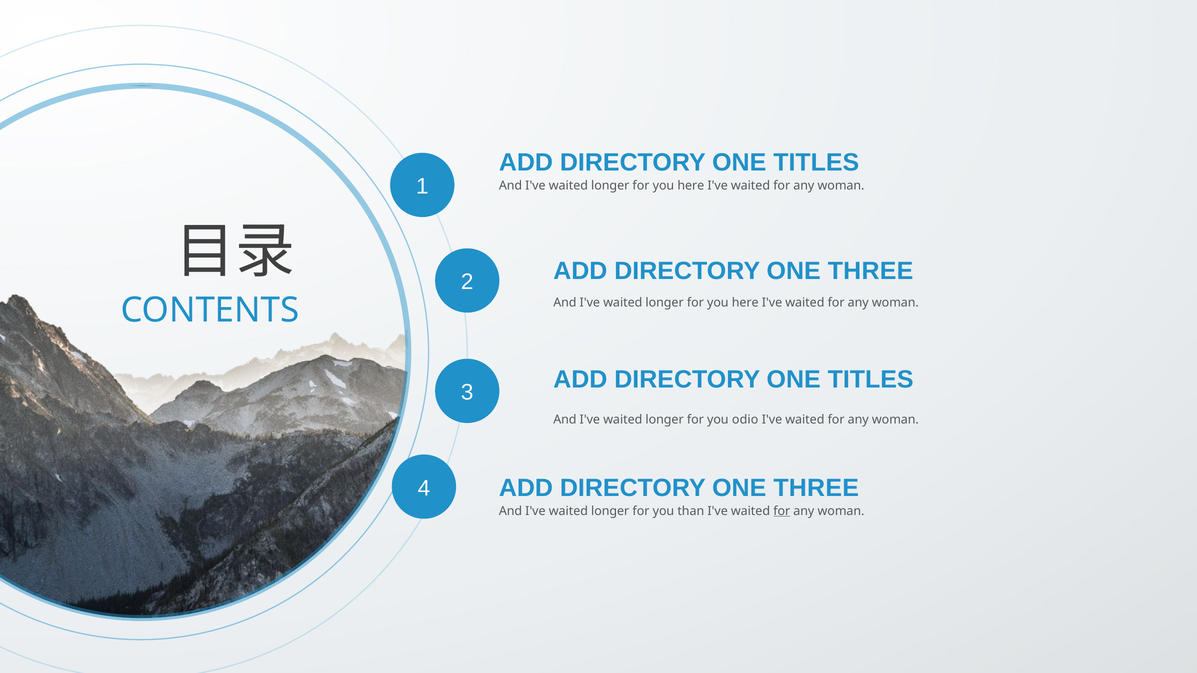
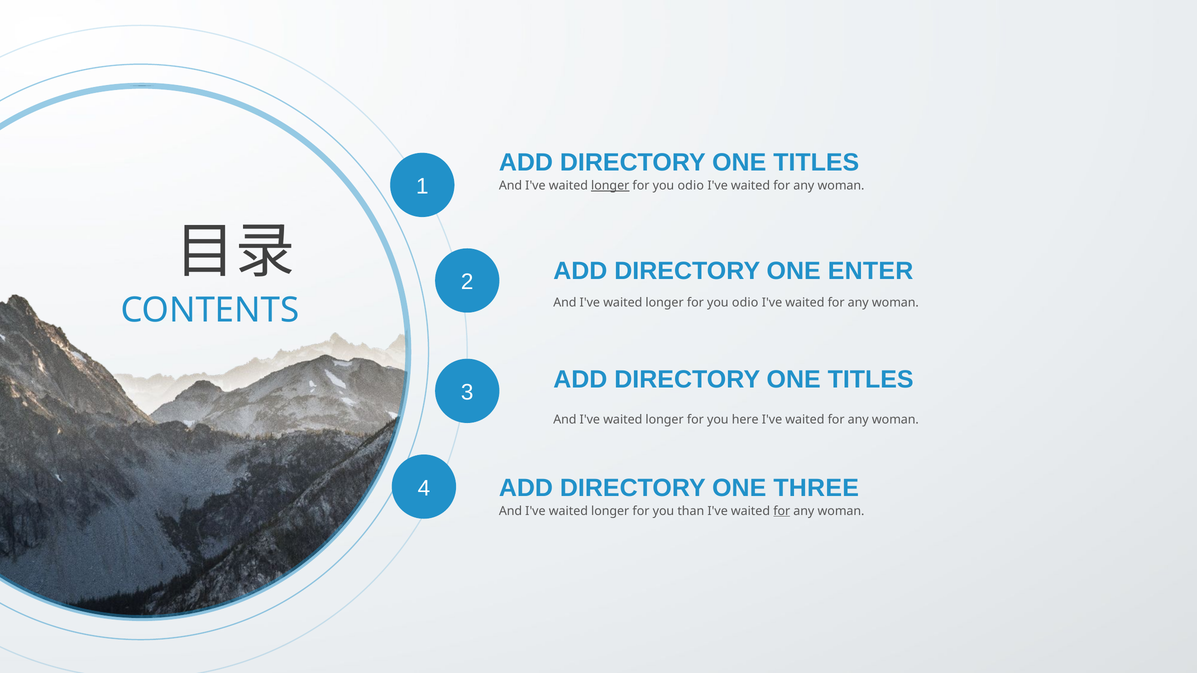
longer underline: none -> present (610, 186)
here: here -> odio (691, 186)
THREE: THREE -> ENTER (871, 271)
here: here -> odio (745, 303)
odio: odio -> here (745, 420)
